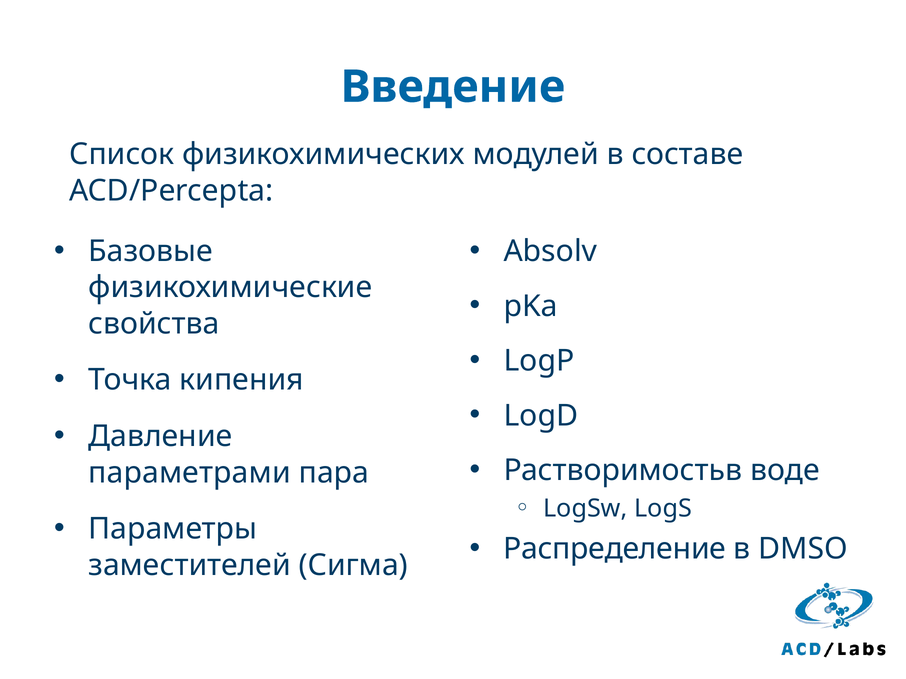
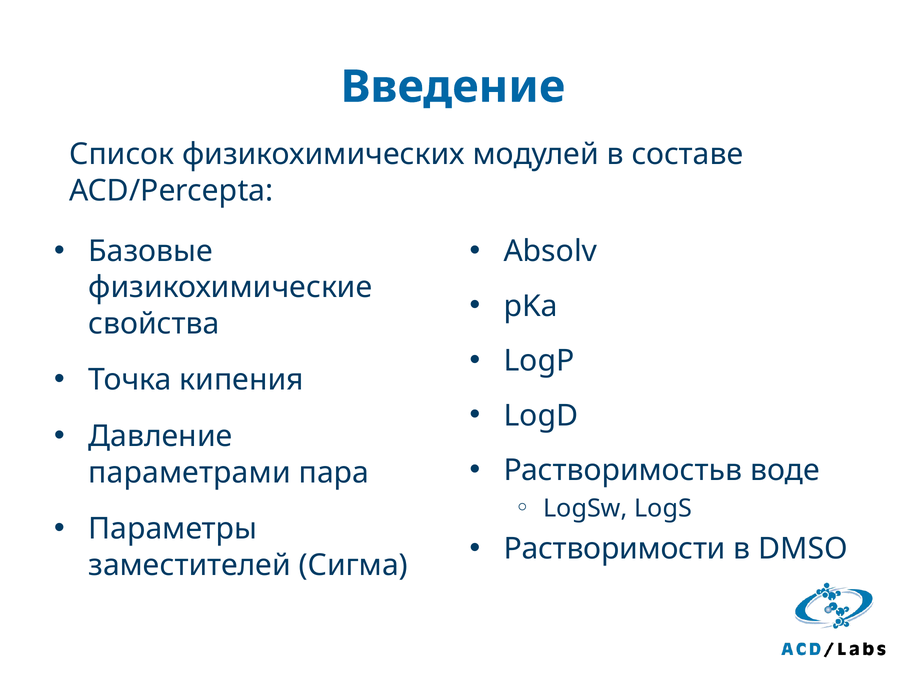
Распределение: Распределение -> Растворимости (615, 549)
